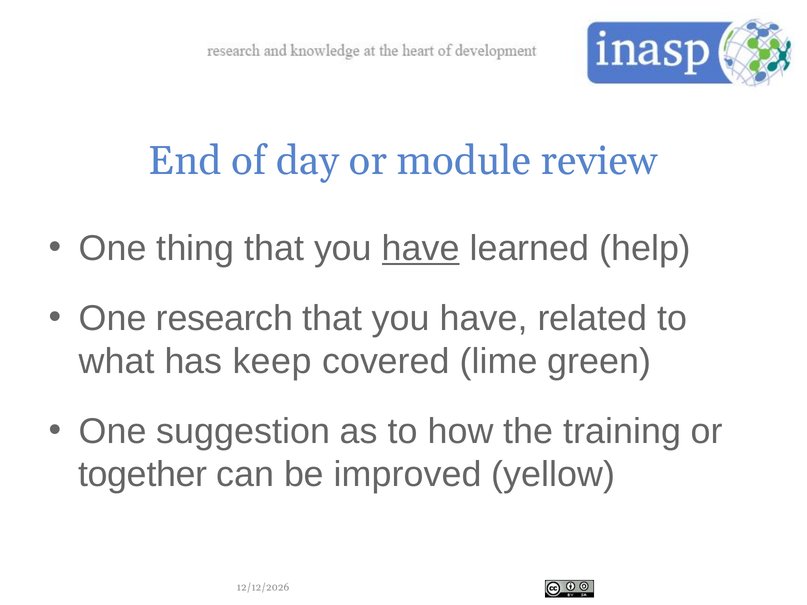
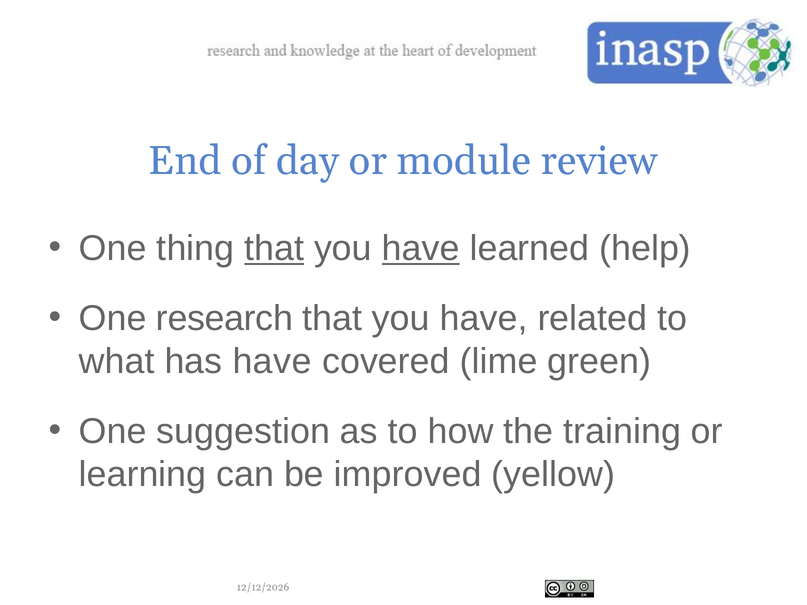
that underline: none -> present (274, 249)
has keep: keep -> have (272, 362)
together: together -> learning (143, 475)
